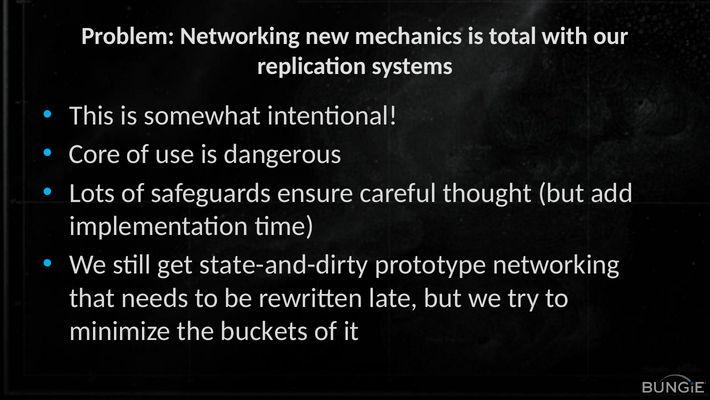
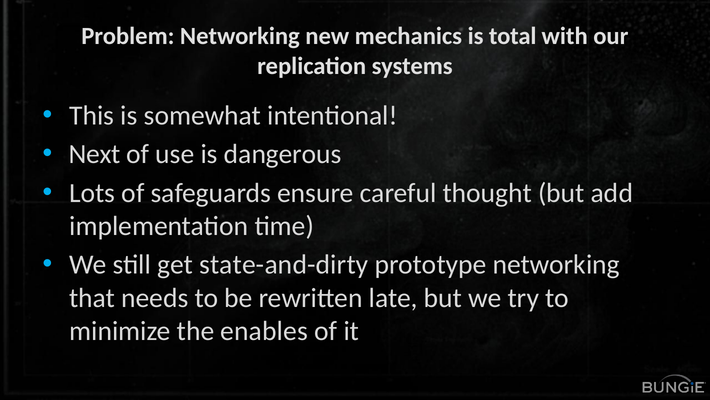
Core: Core -> Next (95, 154)
buckets: buckets -> enables (264, 331)
